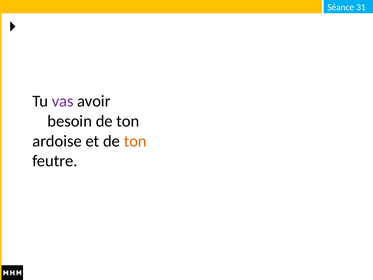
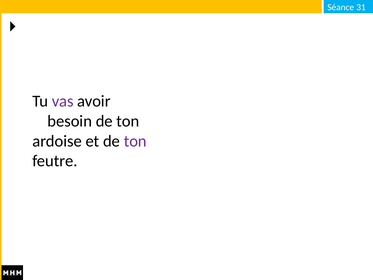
ton colour: orange -> purple (135, 141)
